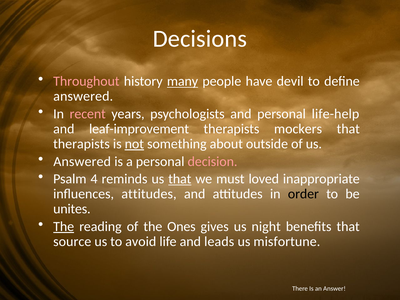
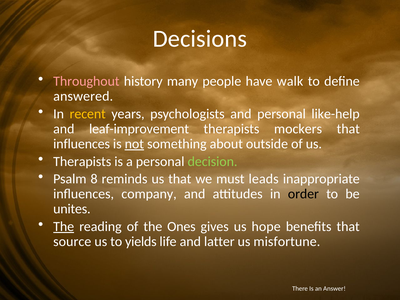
many underline: present -> none (183, 81)
devil: devil -> walk (290, 81)
recent colour: pink -> yellow (88, 114)
life-help: life-help -> like-help (336, 114)
therapists: therapists -> influences (82, 144)
Answered: Answered -> Therapists (82, 161)
decision colour: pink -> light green (213, 161)
4: 4 -> 8 (94, 179)
that underline: present -> none (180, 179)
loved: loved -> leads (264, 179)
influences attitudes: attitudes -> company (149, 194)
night: night -> hope (266, 227)
avoid: avoid -> yields (141, 242)
leads: leads -> latter (219, 242)
